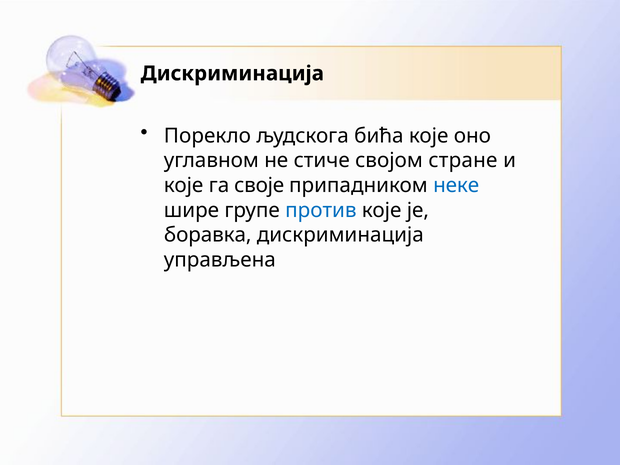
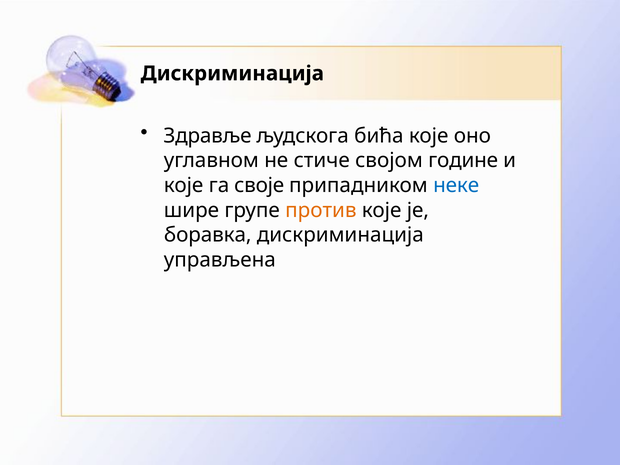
Порекло: Порекло -> Здравље (208, 136)
стране: стране -> године (463, 161)
против colour: blue -> orange (321, 210)
